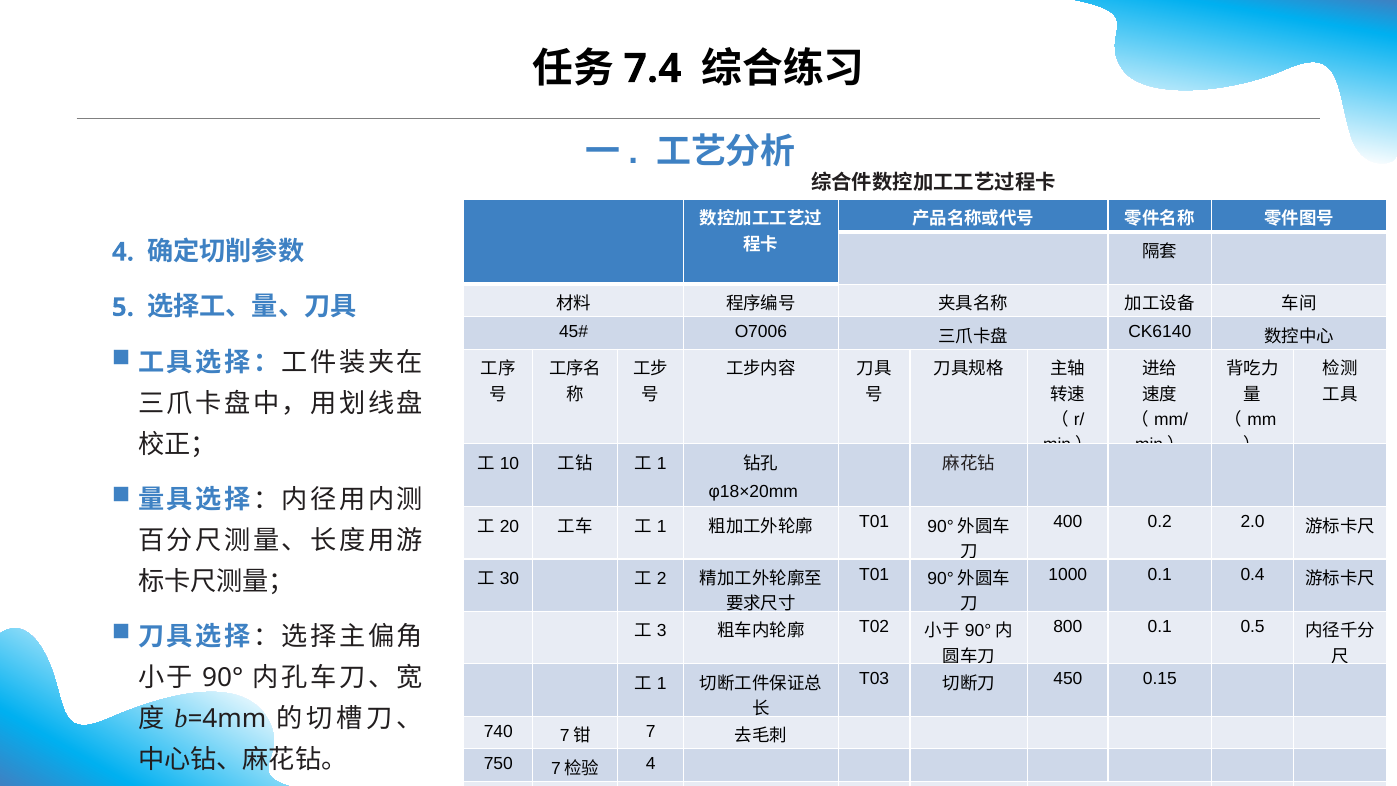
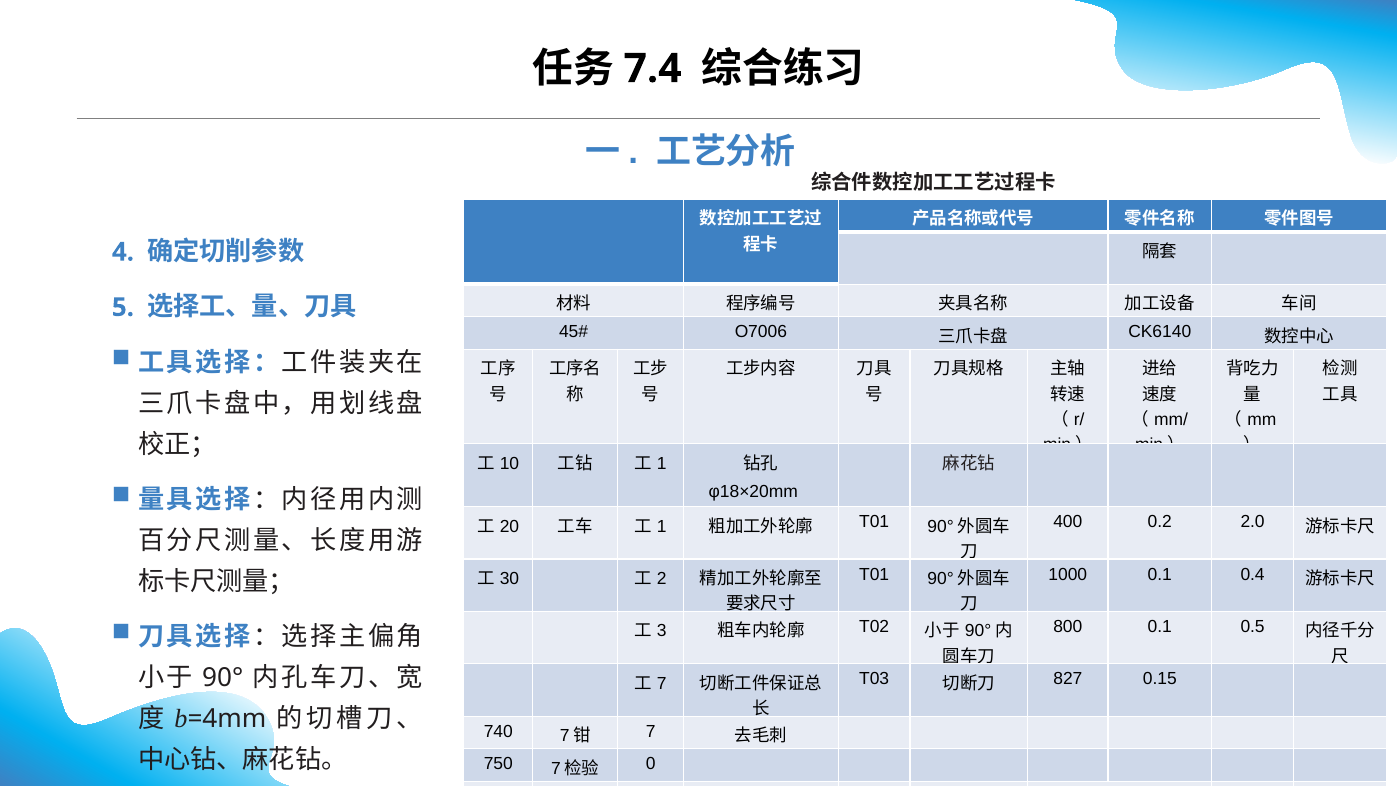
450: 450 -> 827 (1068, 679)
1: 1 -> 7 (662, 683)
4: 4 -> 0 (651, 764)
